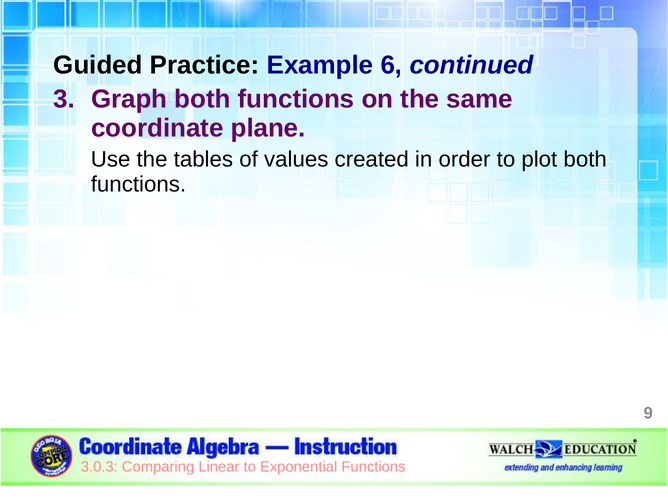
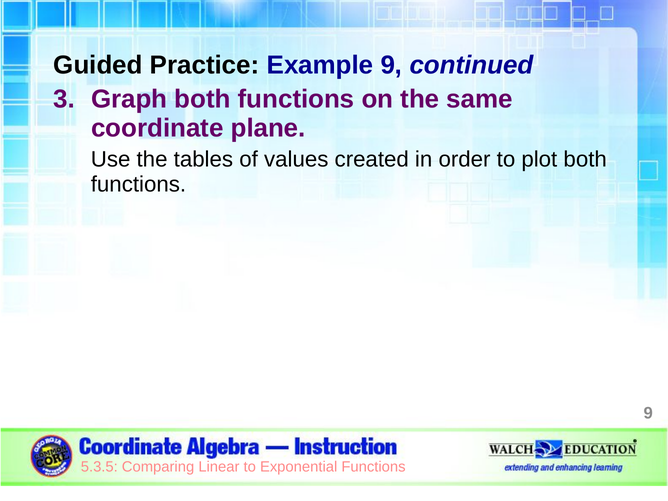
Example 6: 6 -> 9 (391, 65)
3.0.3: 3.0.3 -> 5.3.5 (99, 467)
